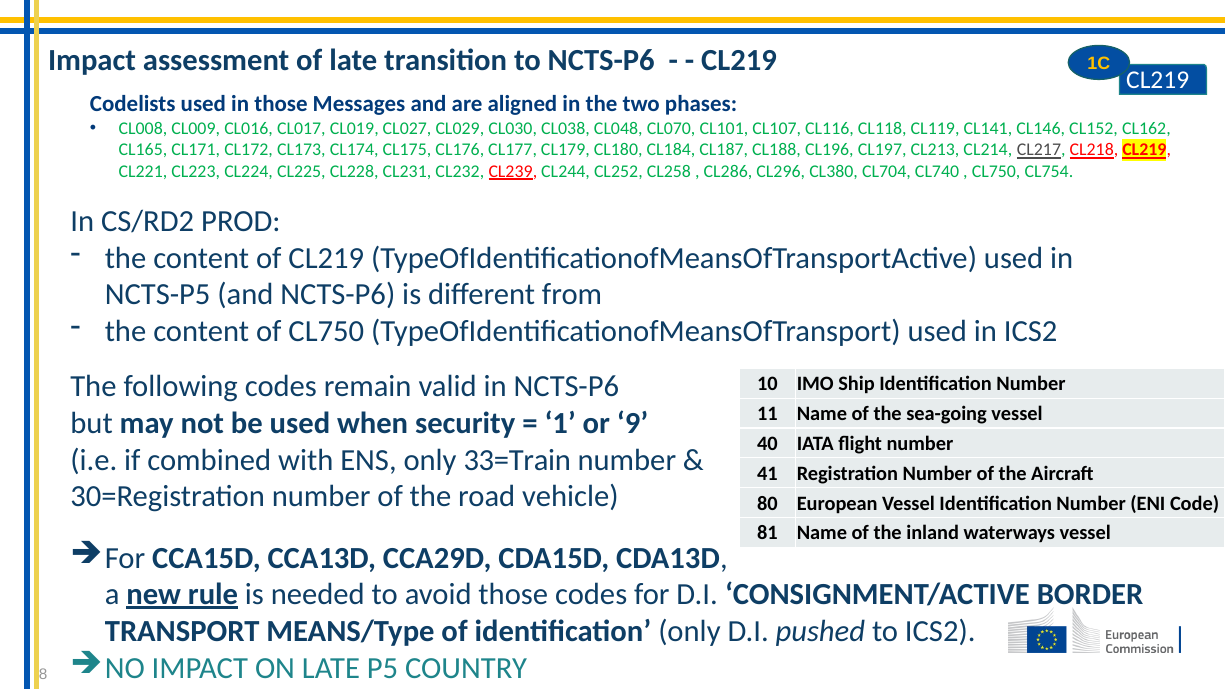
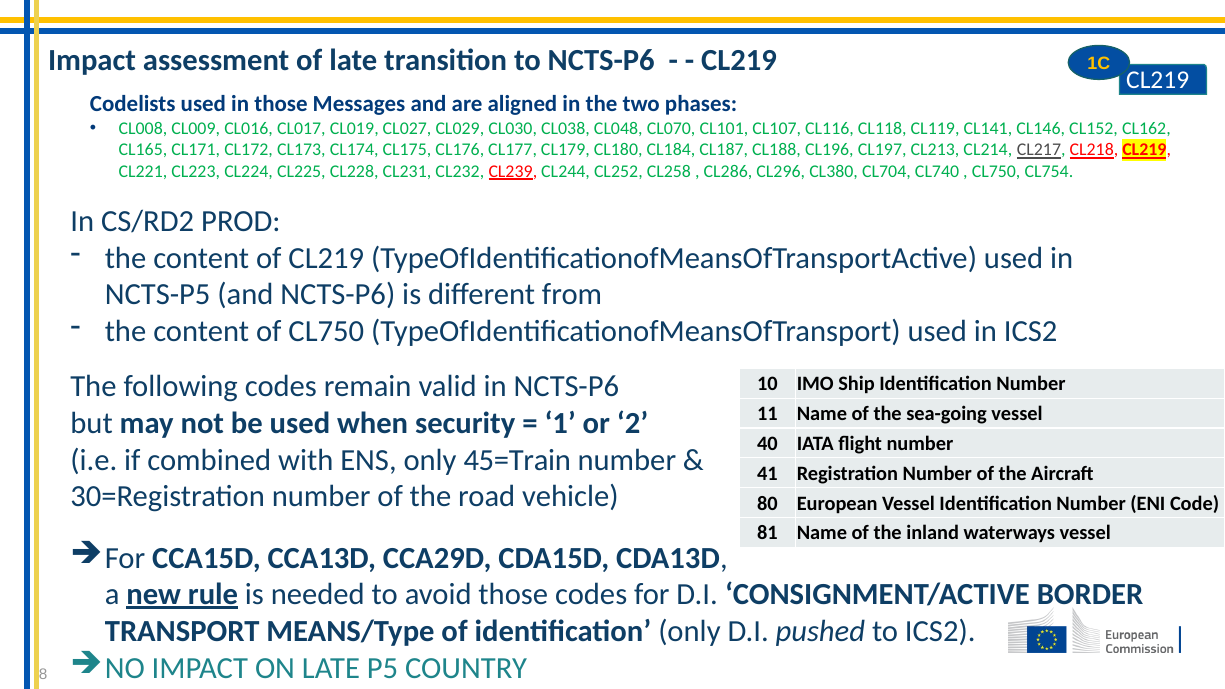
9: 9 -> 2 (633, 423)
33=Train: 33=Train -> 45=Train (517, 460)
